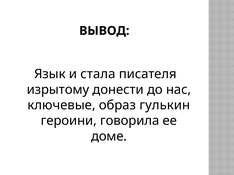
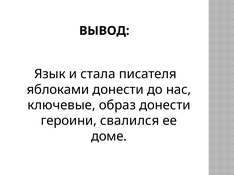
изрытому: изрытому -> яблоками (58, 90)
образ гулькин: гулькин -> донести (165, 105)
говорила: говорила -> свалился (130, 121)
